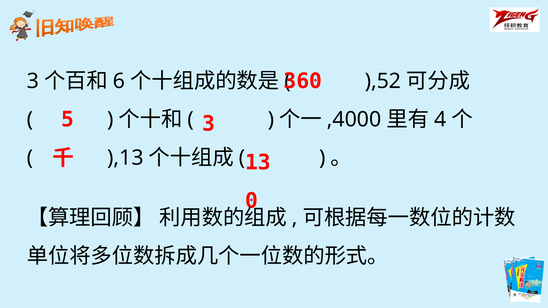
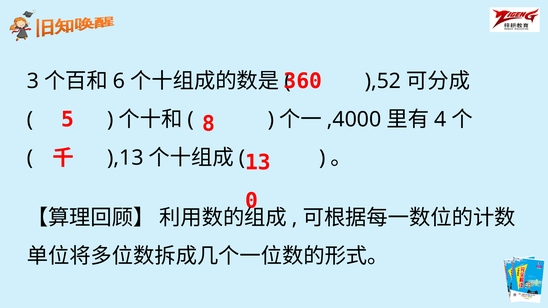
5 3: 3 -> 8 (209, 124)
